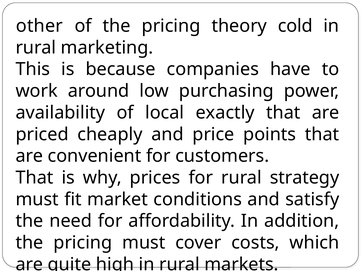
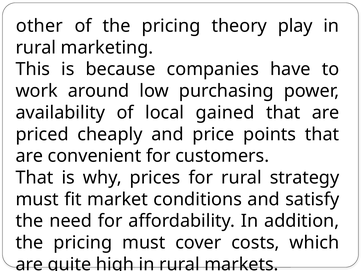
cold: cold -> play (295, 26)
exactly: exactly -> gained (225, 113)
